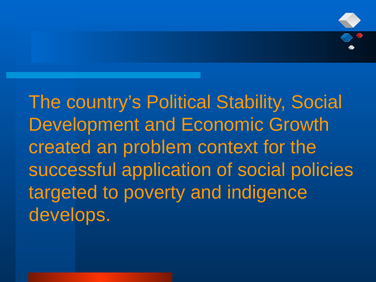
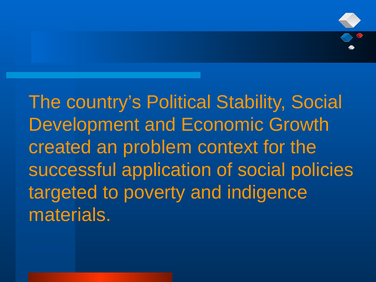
develops: develops -> materials (70, 215)
